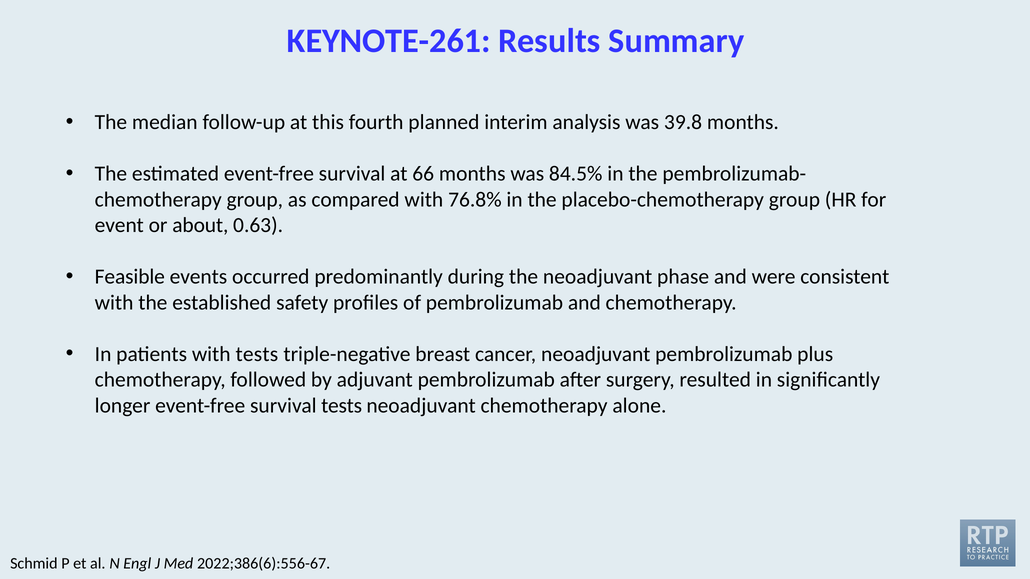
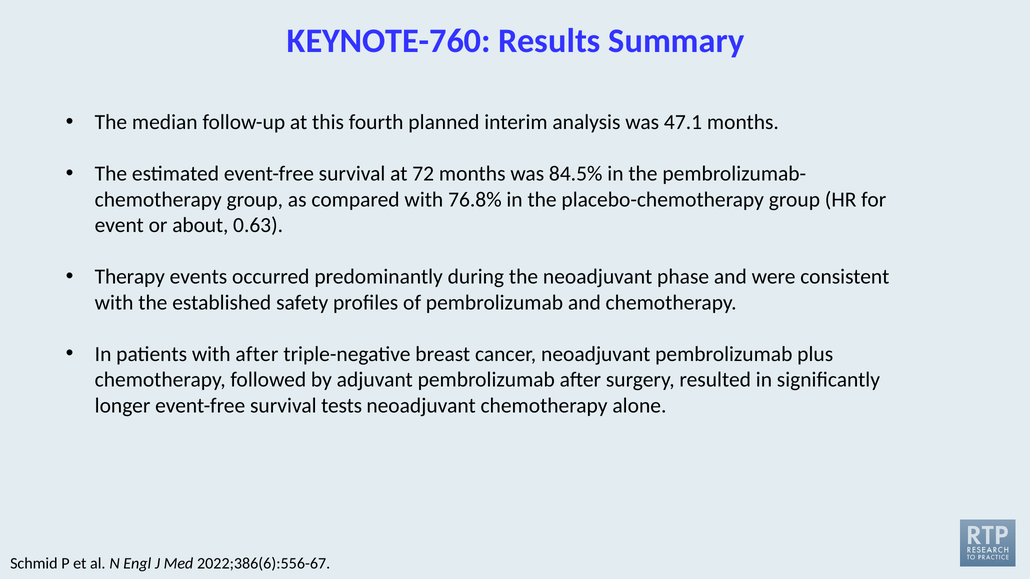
KEYNOTE-261: KEYNOTE-261 -> KEYNOTE-760 (389, 41)
39.8: 39.8 -> 47.1 (683, 122)
66: 66 -> 72 (423, 174)
Feasible: Feasible -> Therapy (130, 277)
with tests: tests -> after (257, 354)
